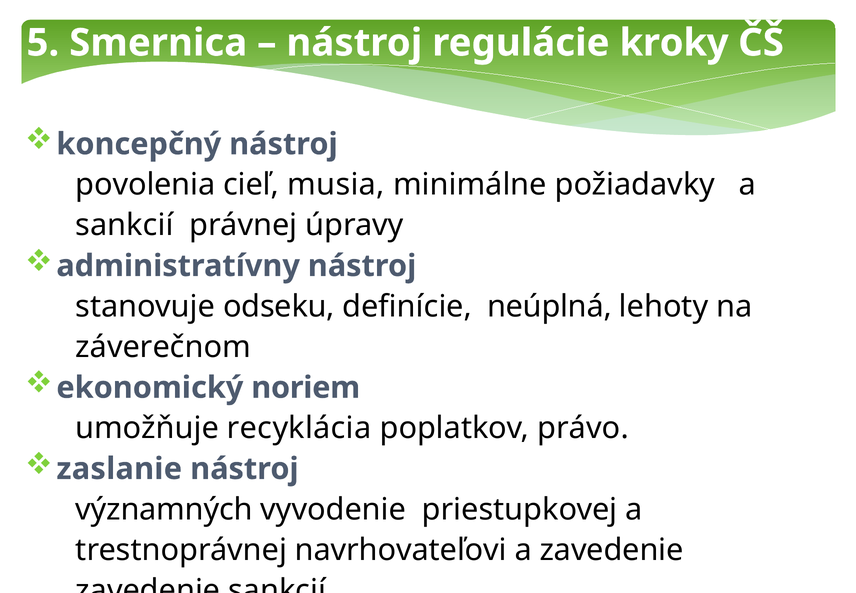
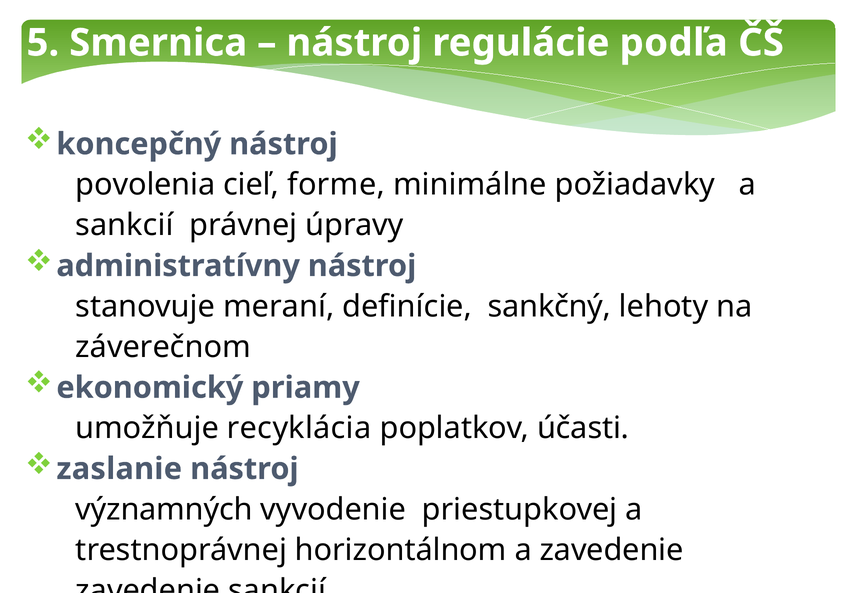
kroky: kroky -> podľa (674, 43)
musia: musia -> forme (336, 185)
odseku: odseku -> meraní (279, 306)
neúplná: neúplná -> sankčný (549, 306)
noriem: noriem -> priamy (306, 387)
právo: právo -> účasti (583, 428)
navrhovateľovi: navrhovateľovi -> horizontálnom (401, 550)
